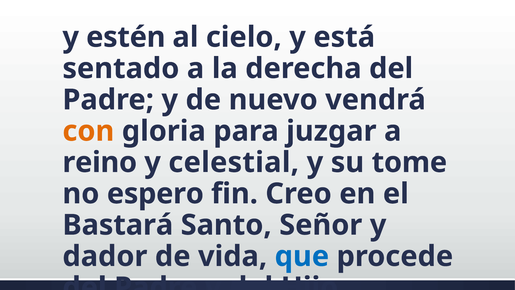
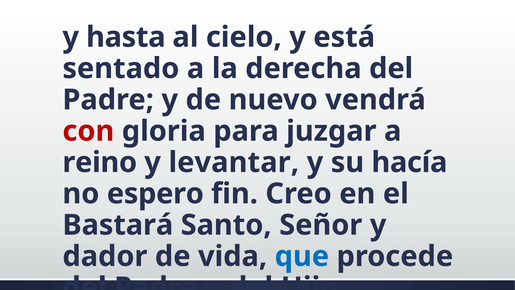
estén: estén -> hasta (126, 37)
con colour: orange -> red (88, 131)
celestial: celestial -> levantar (234, 162)
tome: tome -> hacía (409, 162)
